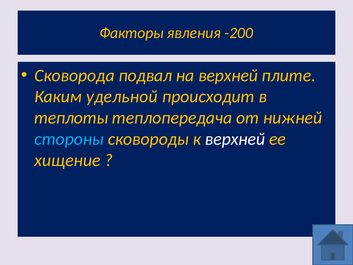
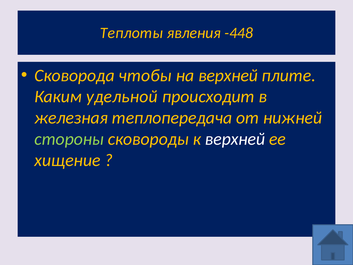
Факторы: Факторы -> Теплоты (131, 33)
-200: -200 -> -448 (239, 33)
подвал: подвал -> чтобы (145, 75)
теплоты: теплоты -> железная (71, 118)
стороны colour: light blue -> light green (69, 139)
